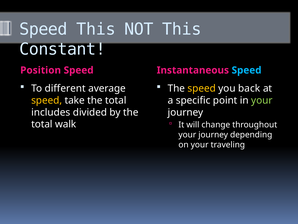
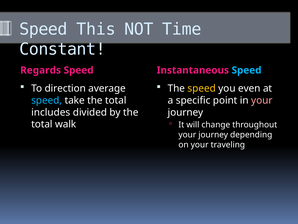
NOT This: This -> Time (182, 29)
Position: Position -> Regards (41, 70)
different: different -> direction (65, 88)
back: back -> even (249, 88)
speed colour: yellow -> light blue (47, 100)
your colour: light green -> pink (262, 100)
